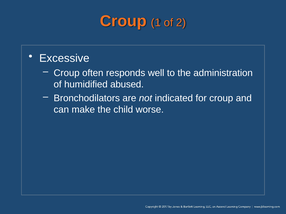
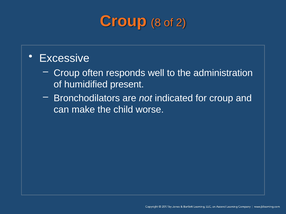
1: 1 -> 8 (156, 23)
abused: abused -> present (127, 85)
